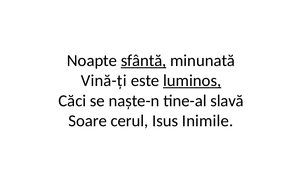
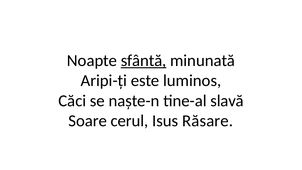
Vină-ți: Vină-ți -> Aripi-ți (104, 81)
luminos underline: present -> none (192, 81)
Inimile: Inimile -> Răsare (208, 121)
